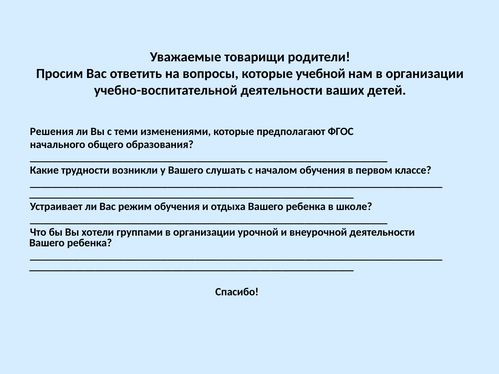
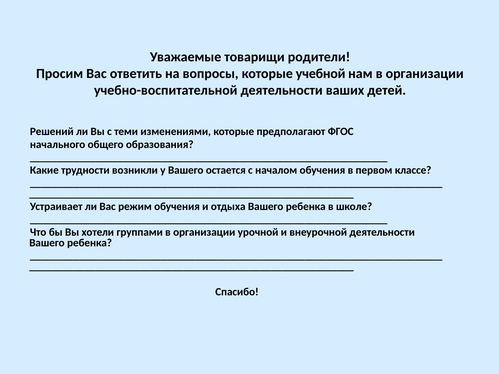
Решения: Решения -> Решений (52, 132)
слушать: слушать -> остается (226, 170)
